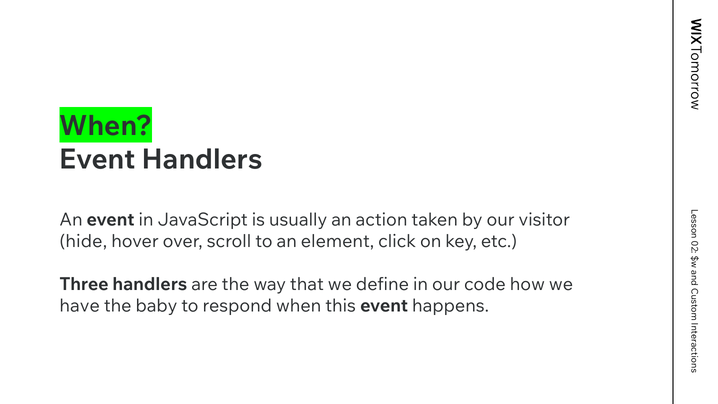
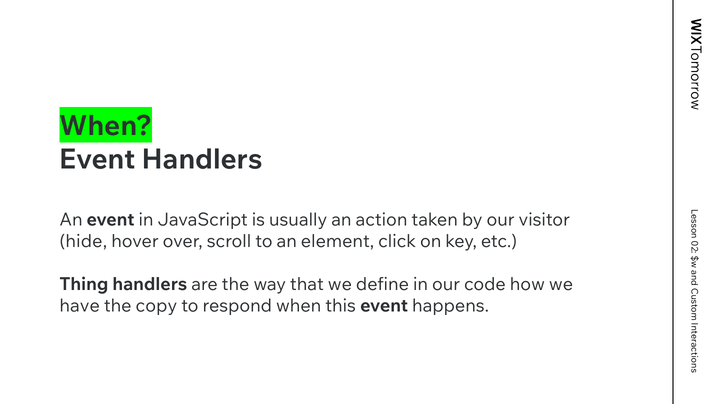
Three: Three -> Thing (84, 284)
baby: baby -> copy (156, 306)
